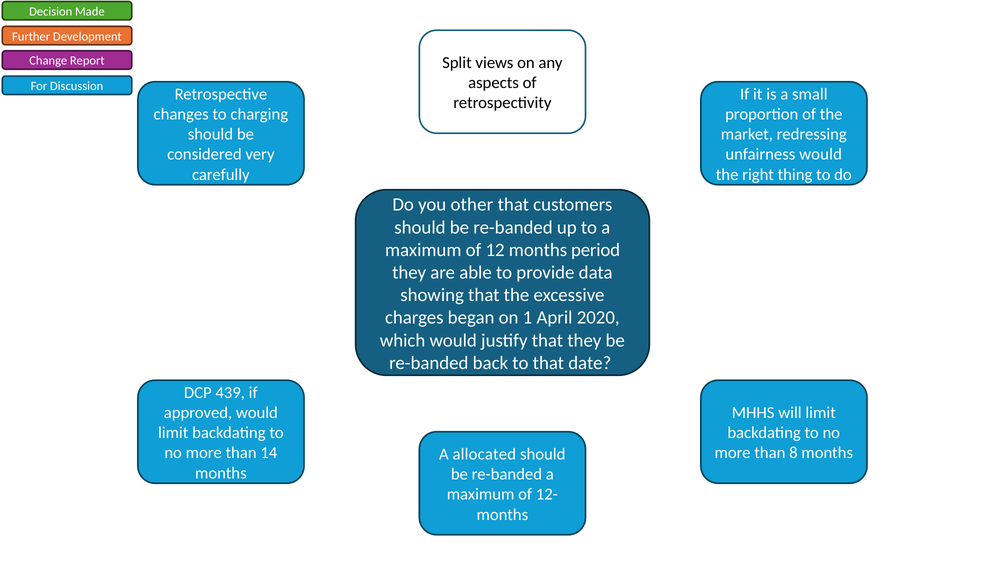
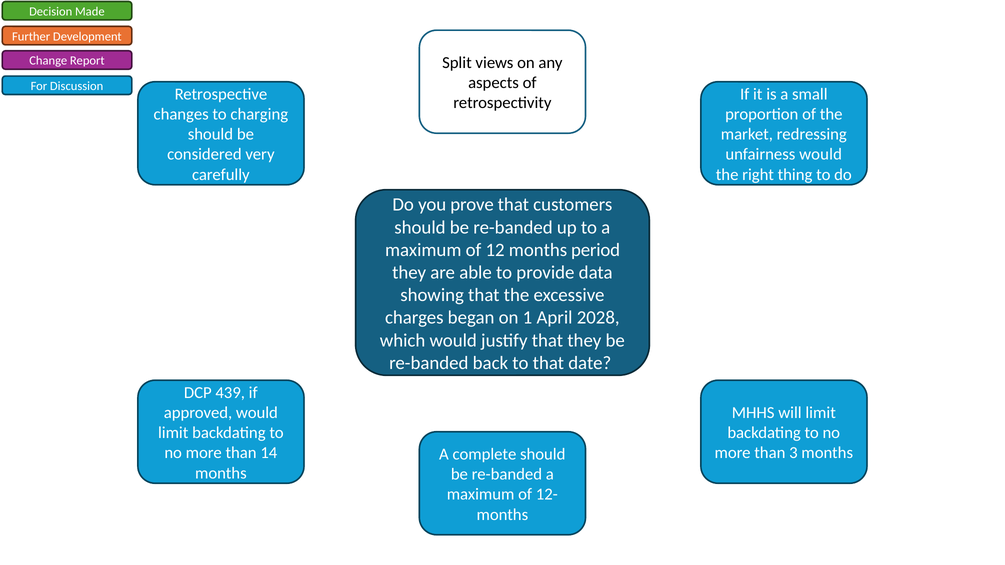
other: other -> prove (472, 205)
2020: 2020 -> 2028 (598, 318)
8: 8 -> 3 (793, 453)
allocated: allocated -> complete (484, 455)
